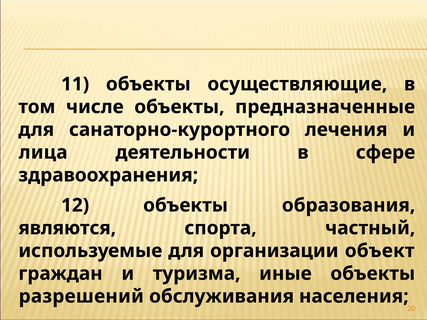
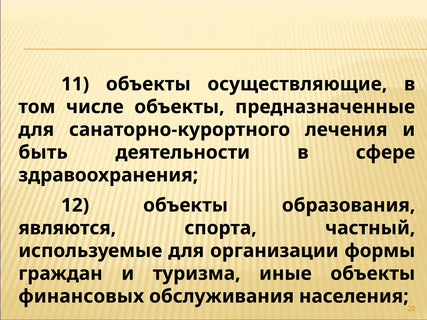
лица: лица -> быть (43, 153)
объект: объект -> формы (380, 251)
разрешений: разрешений -> финансовых (81, 297)
